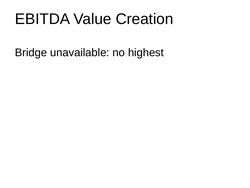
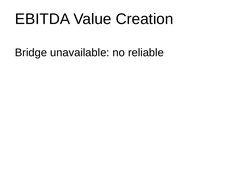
highest: highest -> reliable (146, 52)
